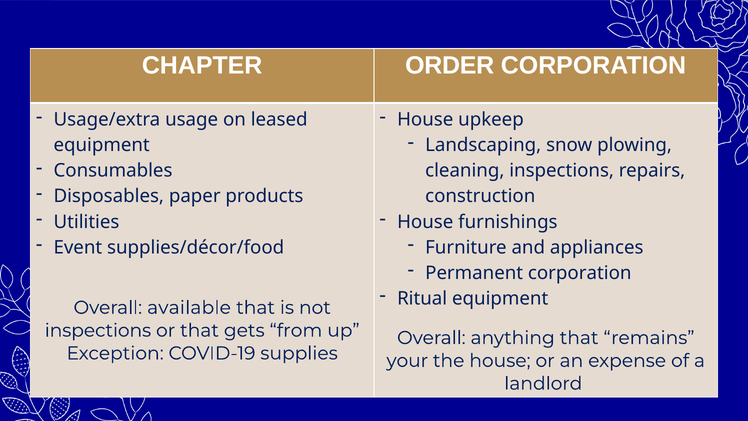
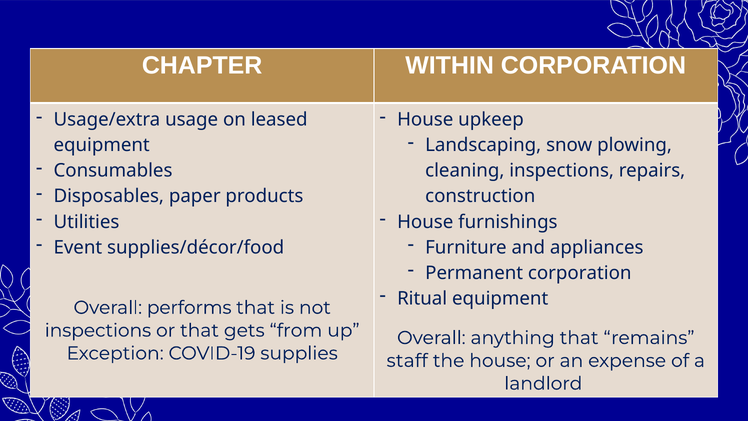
ORDER: ORDER -> WITHIN (450, 66)
available: available -> performs (189, 307)
your: your -> staff (407, 360)
